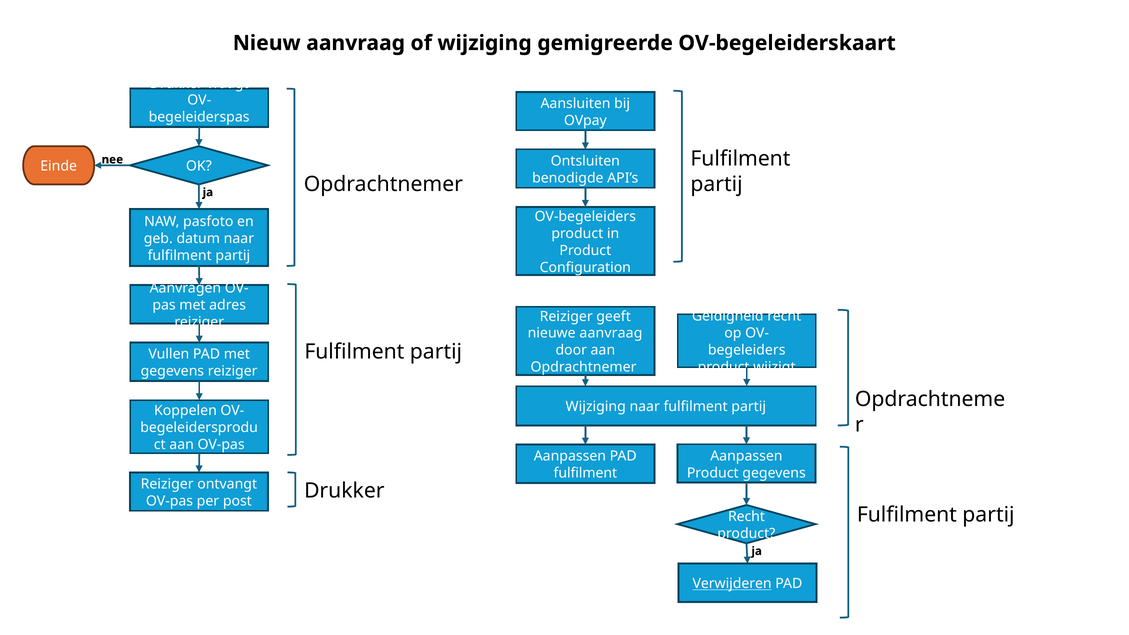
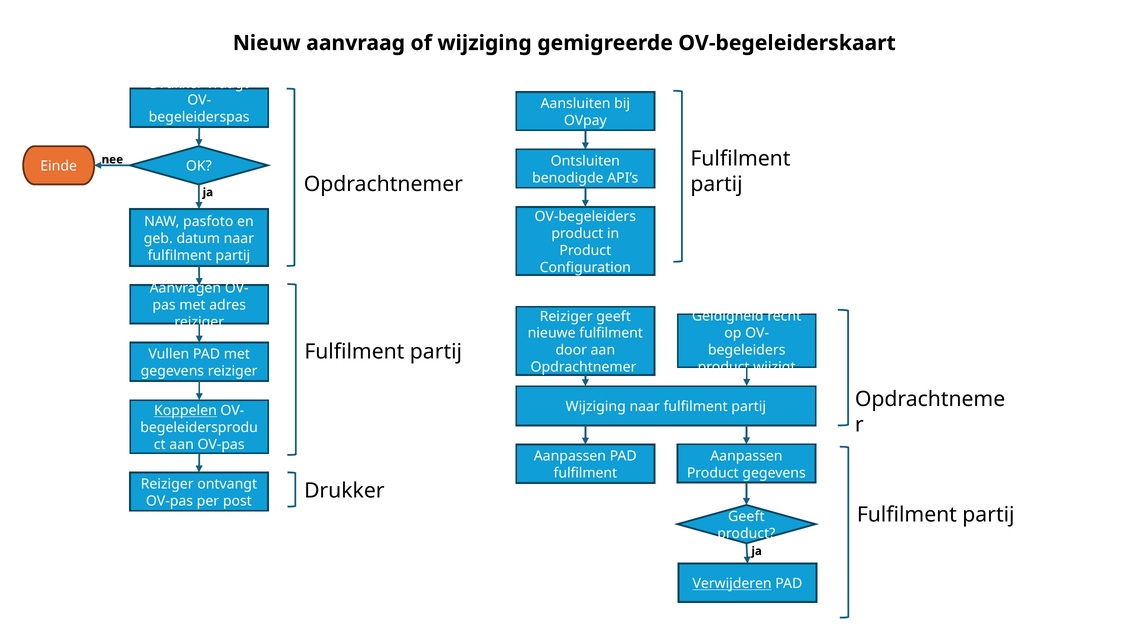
nieuwe aanvraag: aanvraag -> fulfilment (611, 333)
Koppelen underline: none -> present (185, 411)
Recht: Recht -> Geeft (746, 517)
